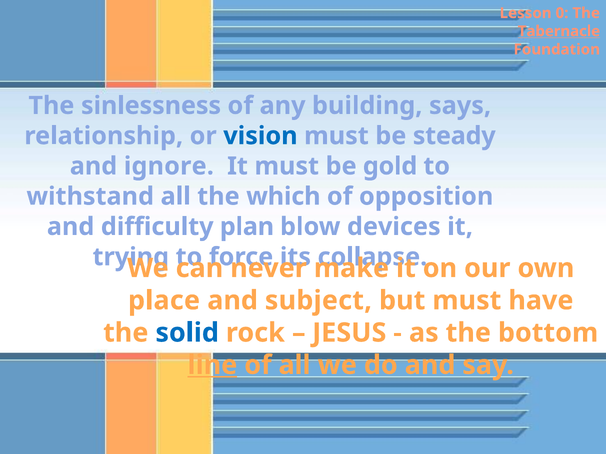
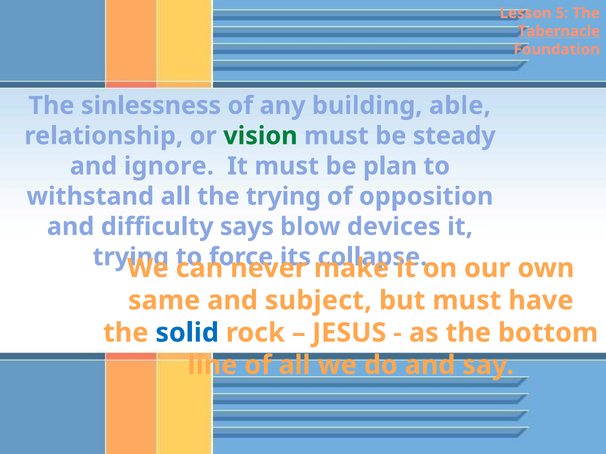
0: 0 -> 5 (562, 13)
says: says -> able (460, 106)
vision colour: blue -> green (260, 136)
gold: gold -> plan (390, 166)
the which: which -> trying (283, 197)
plan: plan -> says (247, 227)
place: place -> same (164, 301)
line underline: present -> none (212, 365)
